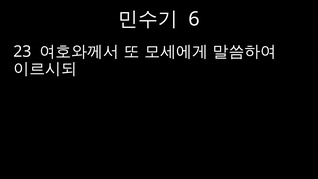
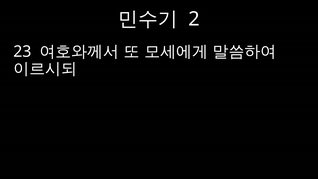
6: 6 -> 2 (194, 19)
